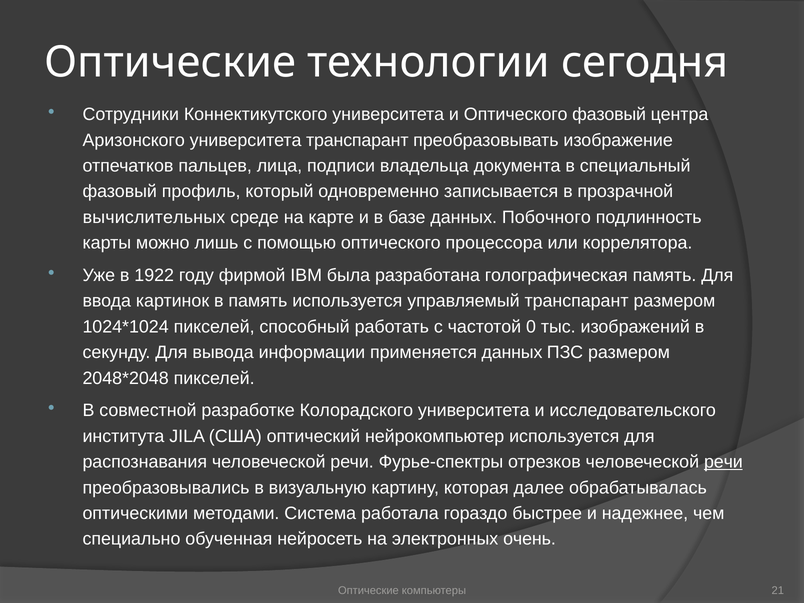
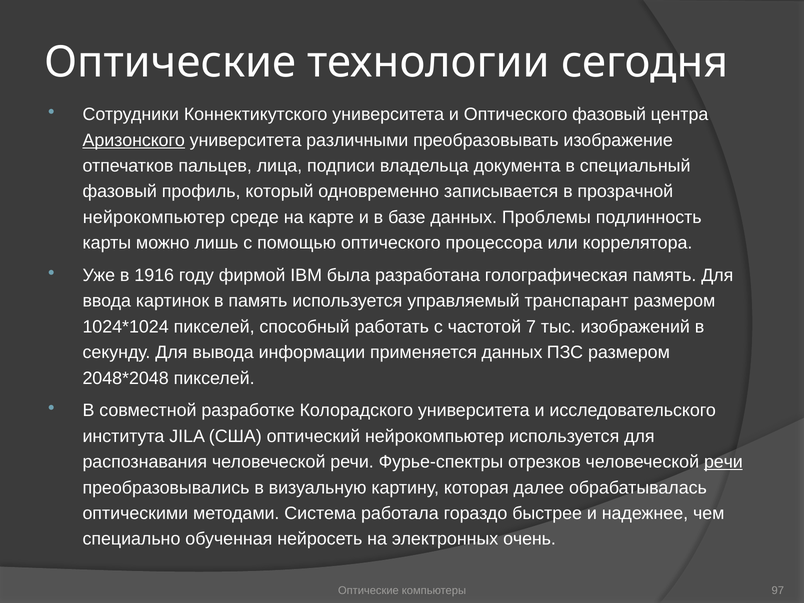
Аризонского underline: none -> present (134, 140)
университета транспарант: транспарант -> различными (357, 140)
вычислительных: вычислительных -> нейрокомпьютер (154, 217)
Побочного: Побочного -> Проблемы (546, 217)
1922: 1922 -> 1916 (154, 275)
0: 0 -> 7 (531, 327)
21: 21 -> 97 (778, 591)
